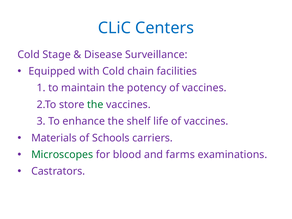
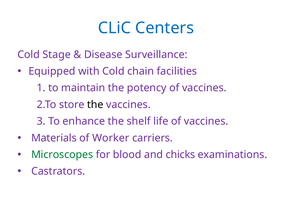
the colour: green -> black (95, 105)
Schools: Schools -> Worker (111, 138)
farms: farms -> chicks (180, 155)
